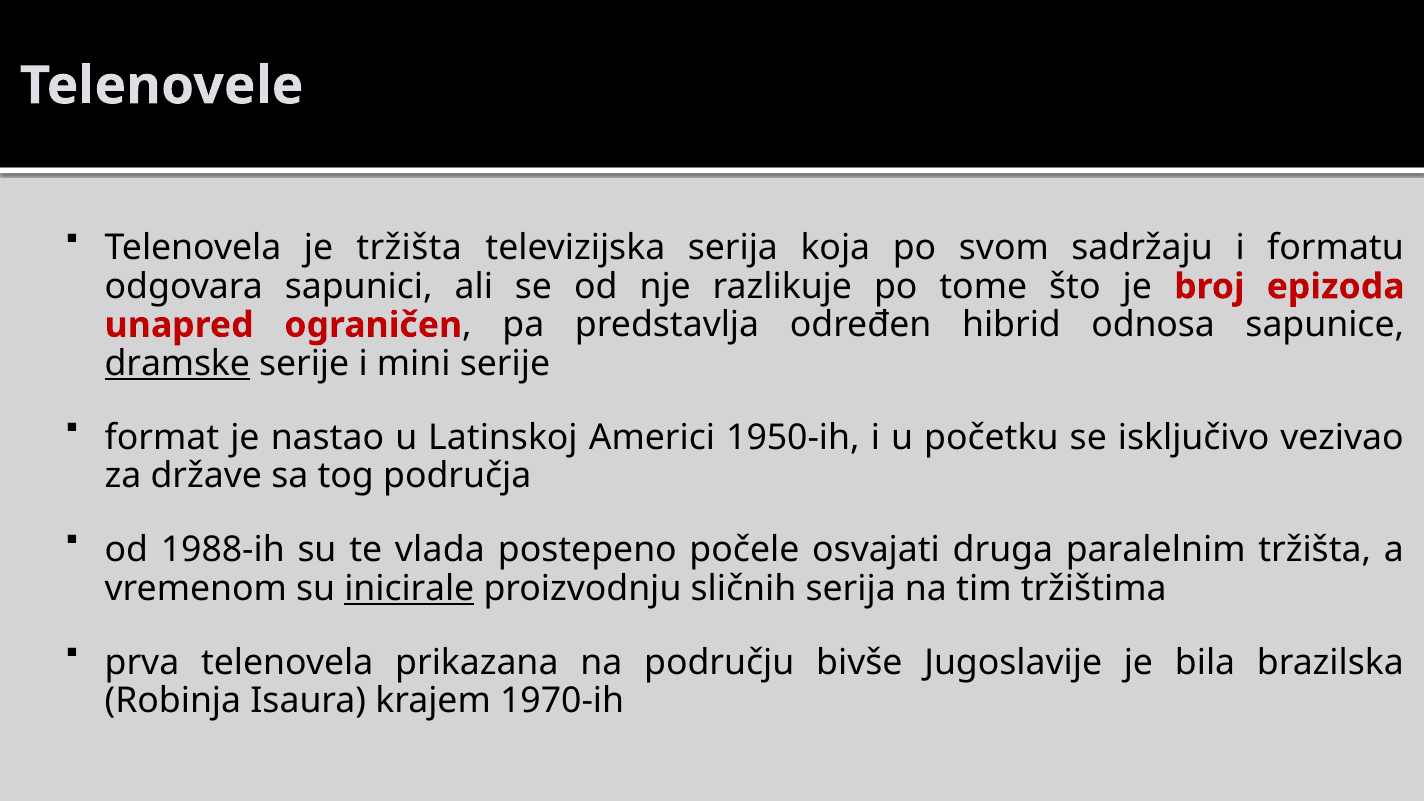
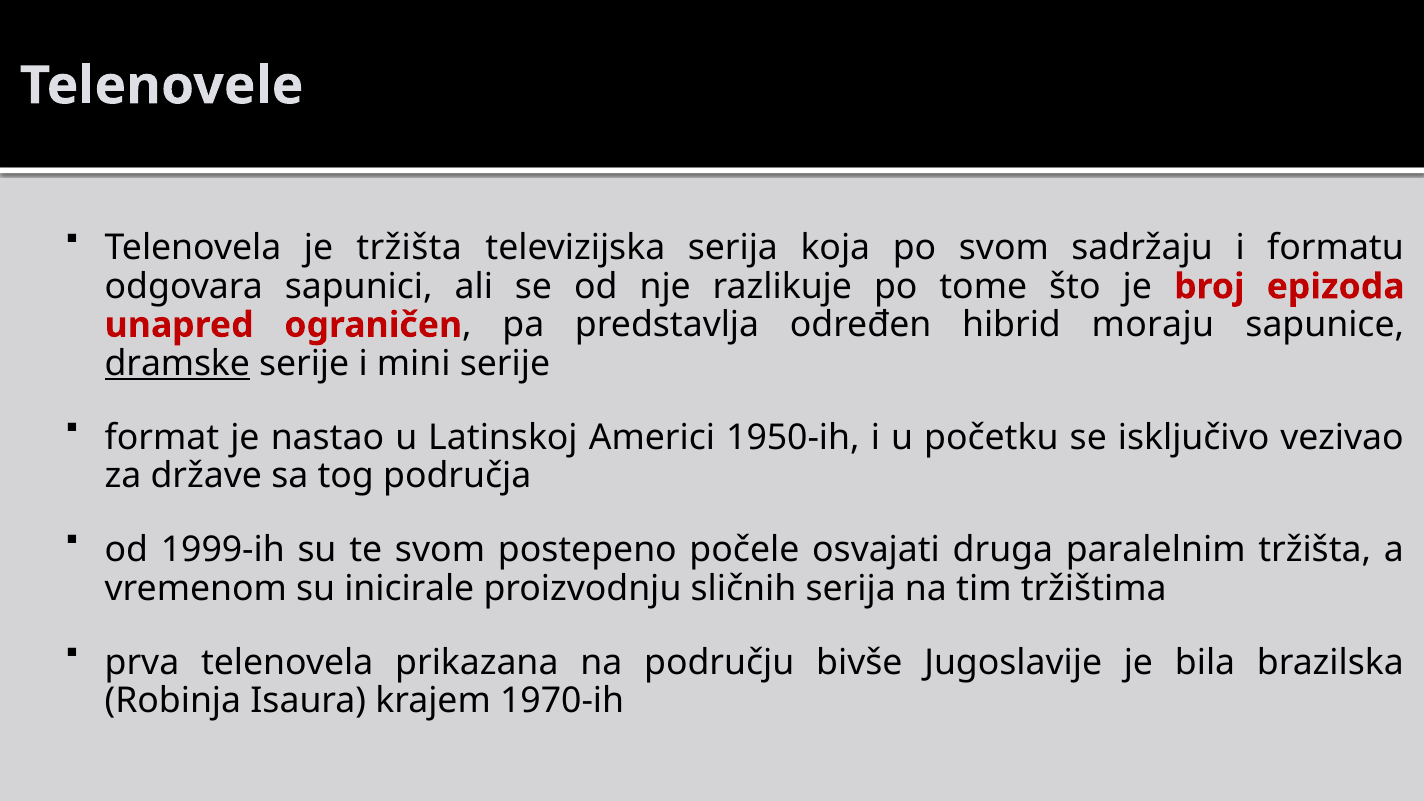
odnosa: odnosa -> moraju (1153, 325)
1988-ih: 1988-ih -> 1999-ih (223, 550)
te vlada: vlada -> svom (440, 550)
inicirale underline: present -> none (409, 588)
